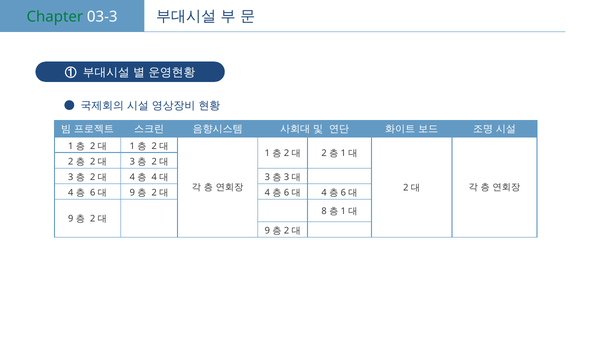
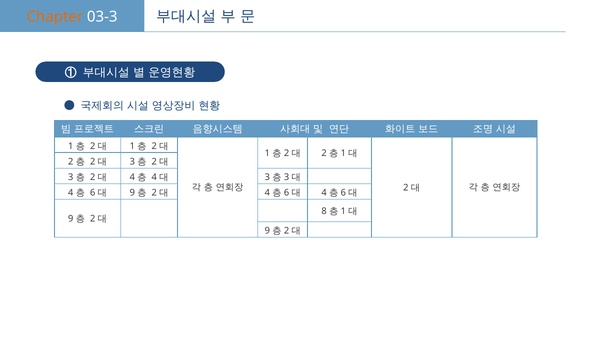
Chapter colour: green -> orange (55, 17)
